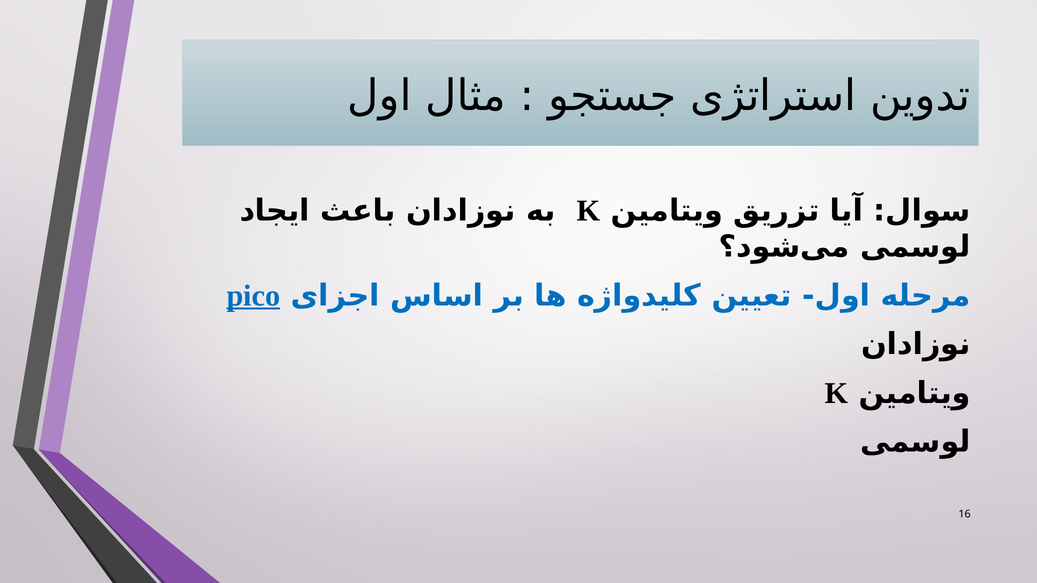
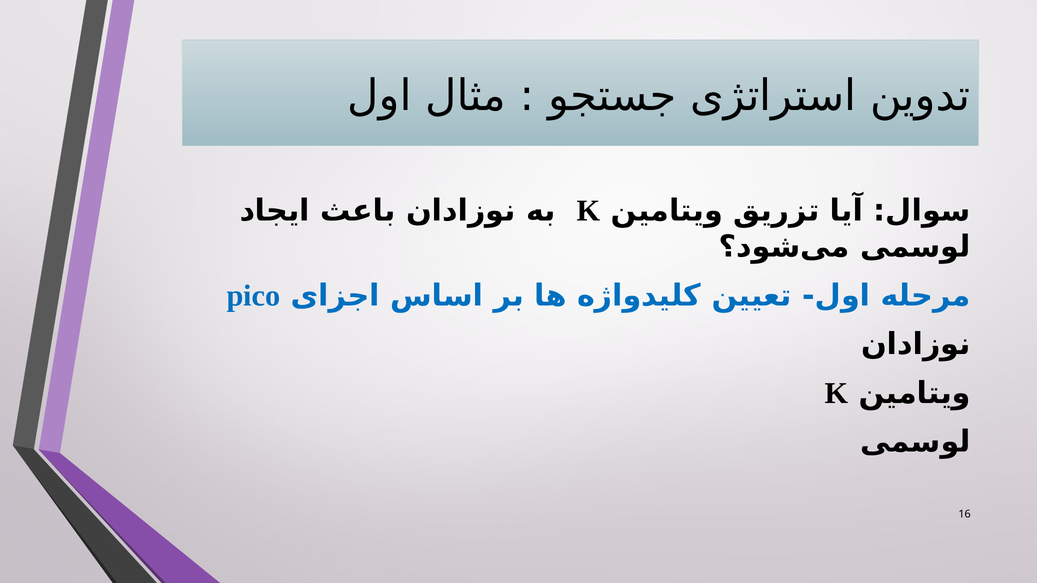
pico underline: present -> none (253, 296)
